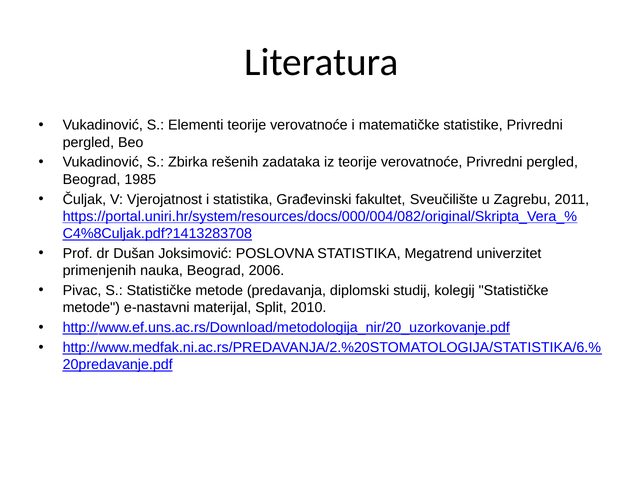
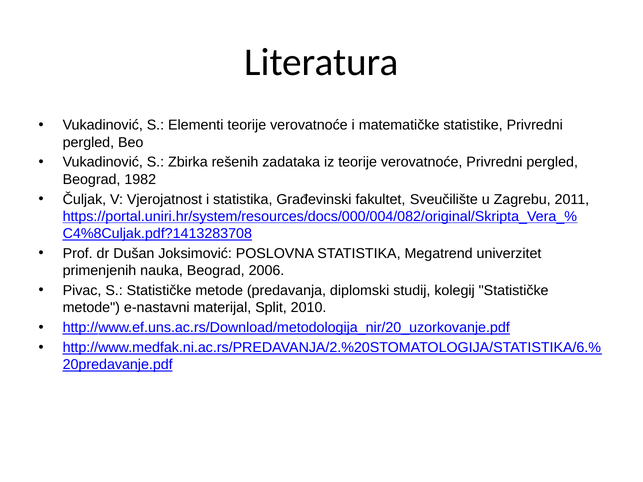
1985: 1985 -> 1982 (140, 179)
